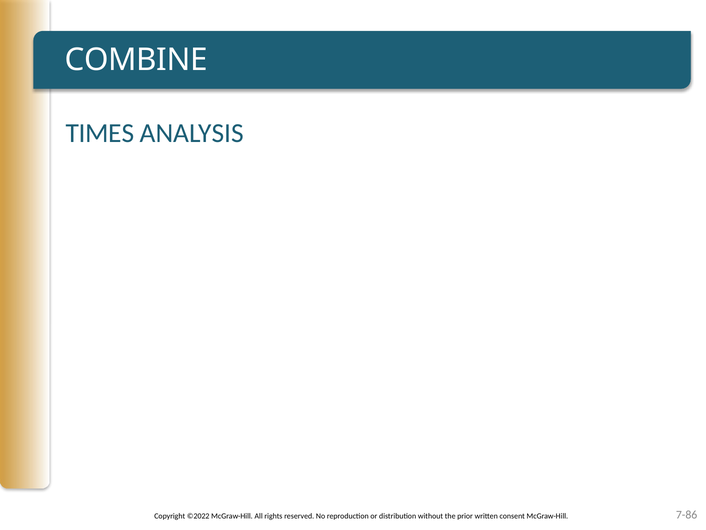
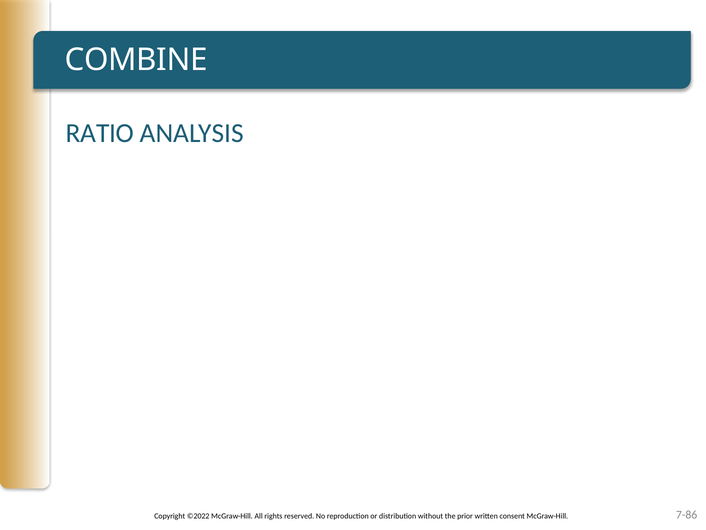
TIMES: TIMES -> RATIO (100, 133)
